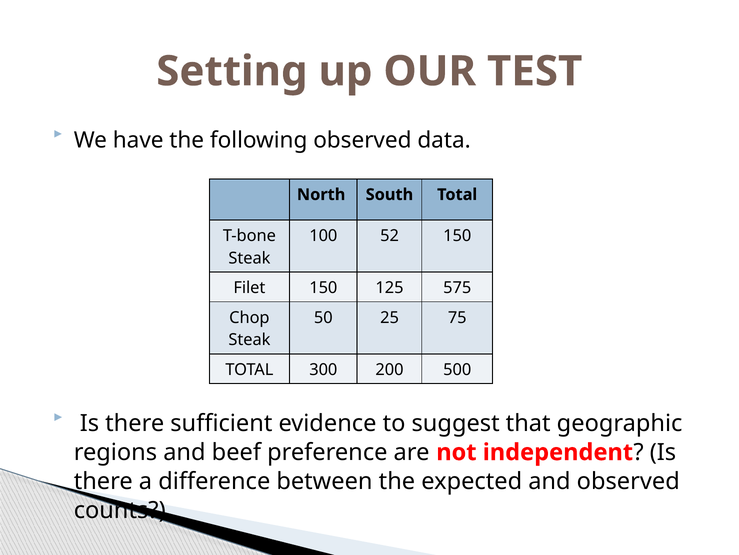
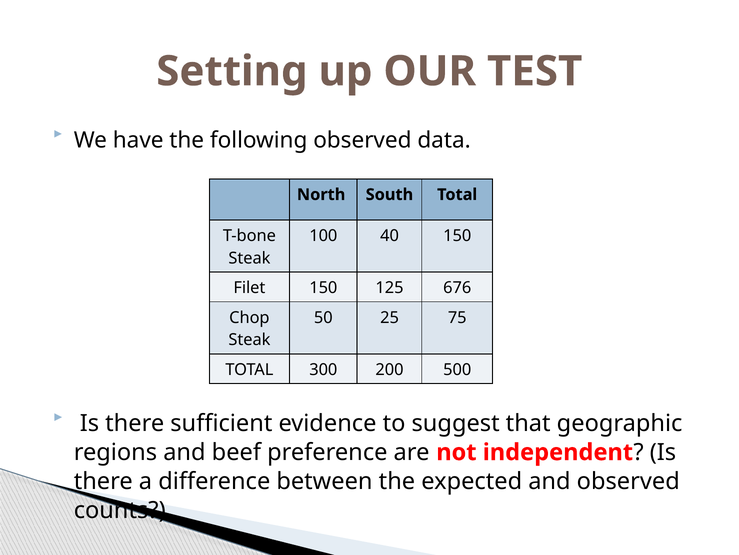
52: 52 -> 40 (390, 235)
575: 575 -> 676 (457, 287)
